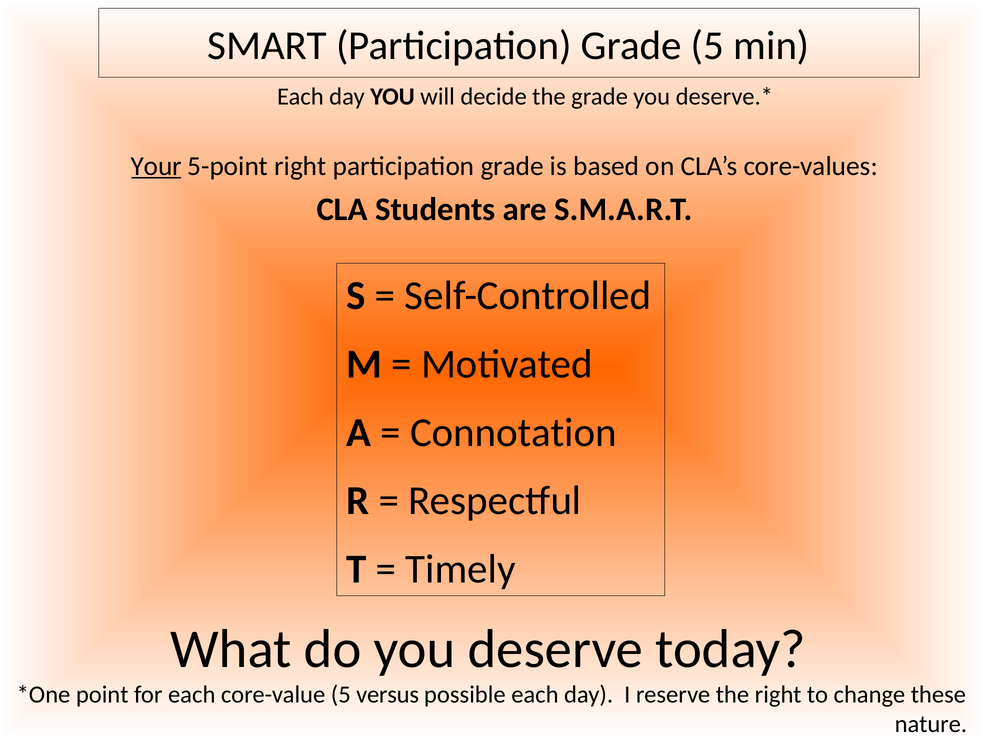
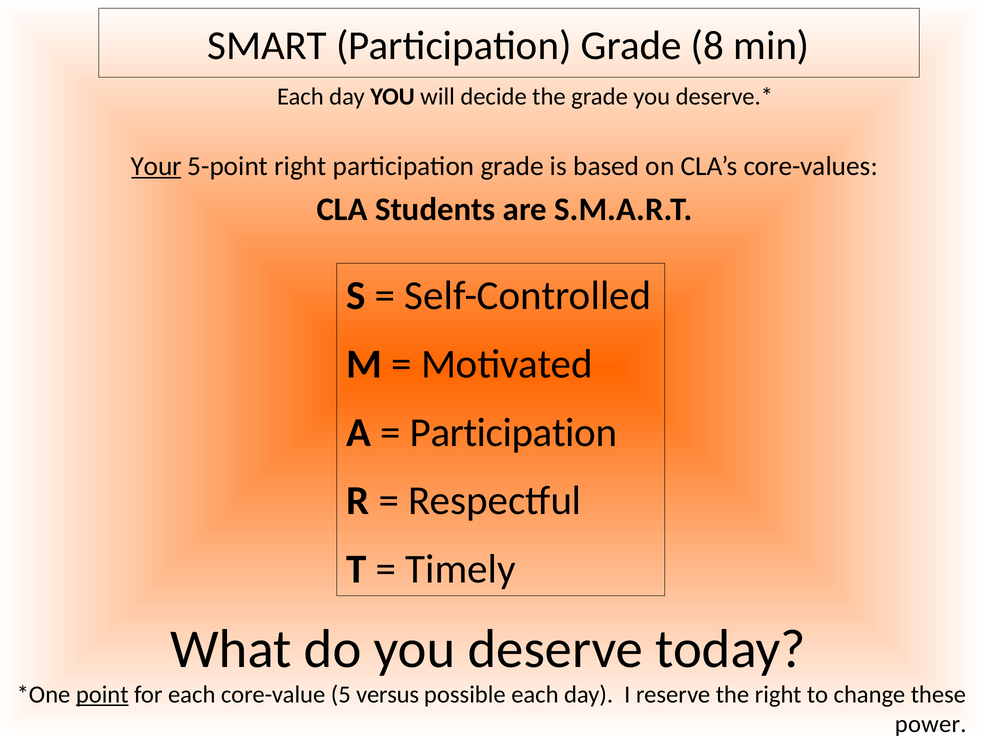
Grade 5: 5 -> 8 (708, 46)
Connotation: Connotation -> Participation (513, 432)
point underline: none -> present (102, 694)
nature: nature -> power (931, 724)
